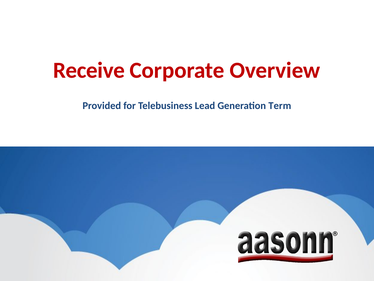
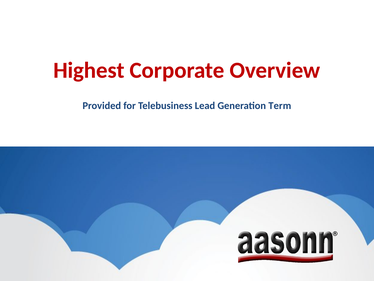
Receive: Receive -> Highest (89, 70)
